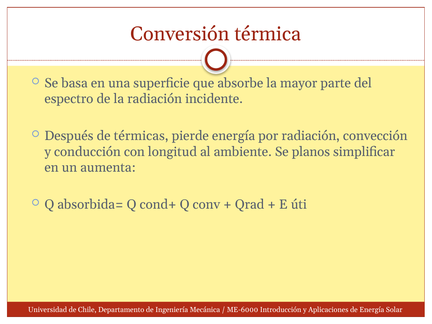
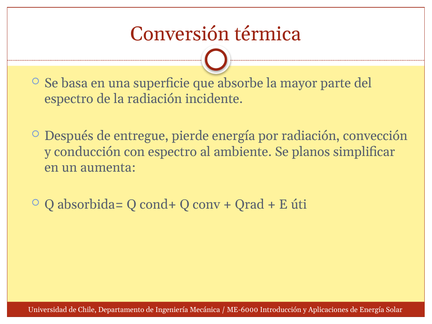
térmicas: térmicas -> entregue (141, 136)
con longitud: longitud -> espectro (172, 152)
